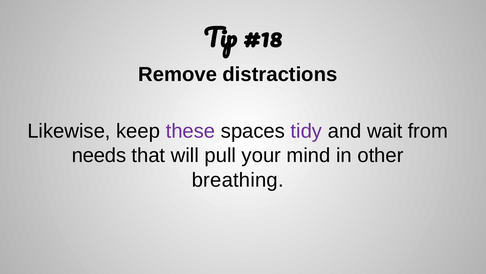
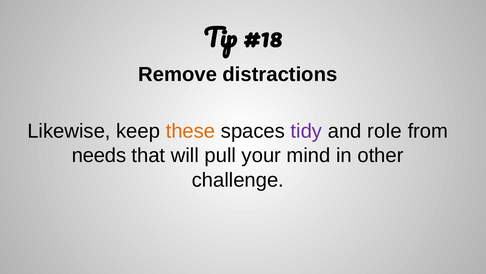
these colour: purple -> orange (190, 131)
wait: wait -> role (384, 131)
breathing: breathing -> challenge (238, 180)
